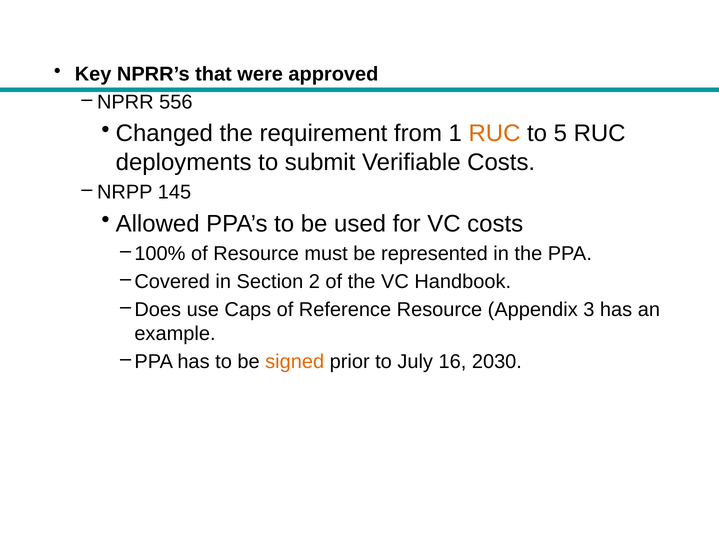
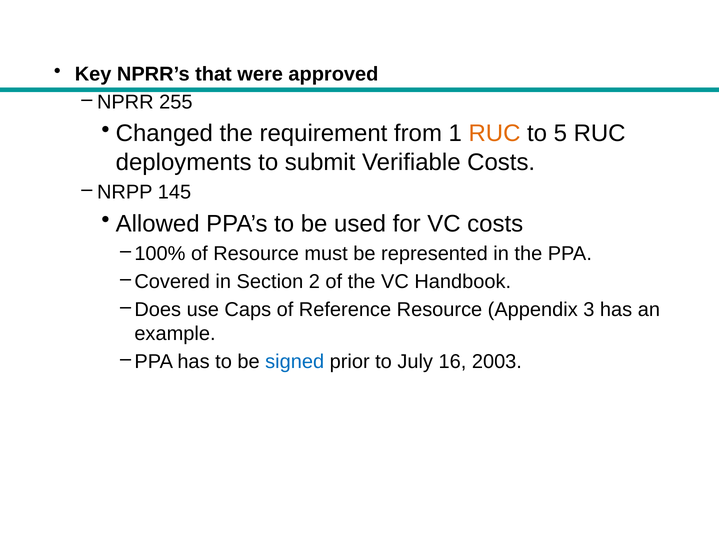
556: 556 -> 255 (176, 102)
signed colour: orange -> blue (295, 362)
2030: 2030 -> 2003 (497, 362)
